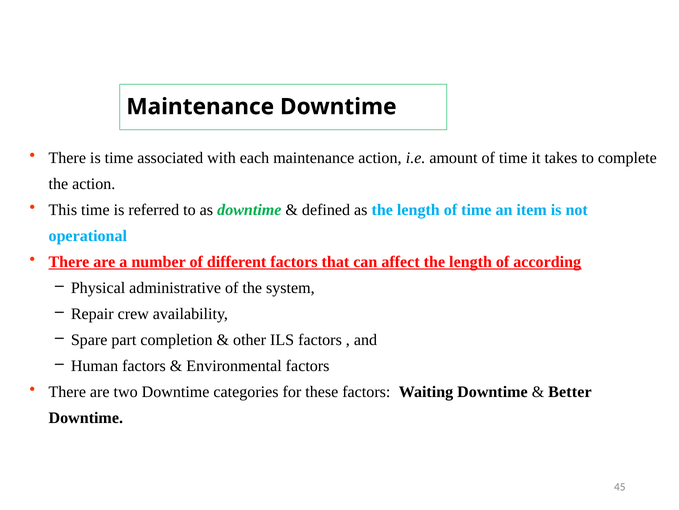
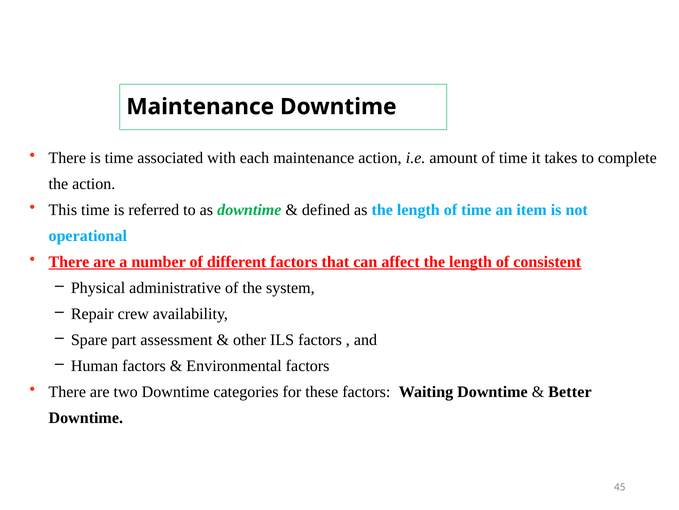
according: according -> consistent (547, 262)
completion: completion -> assessment (176, 340)
